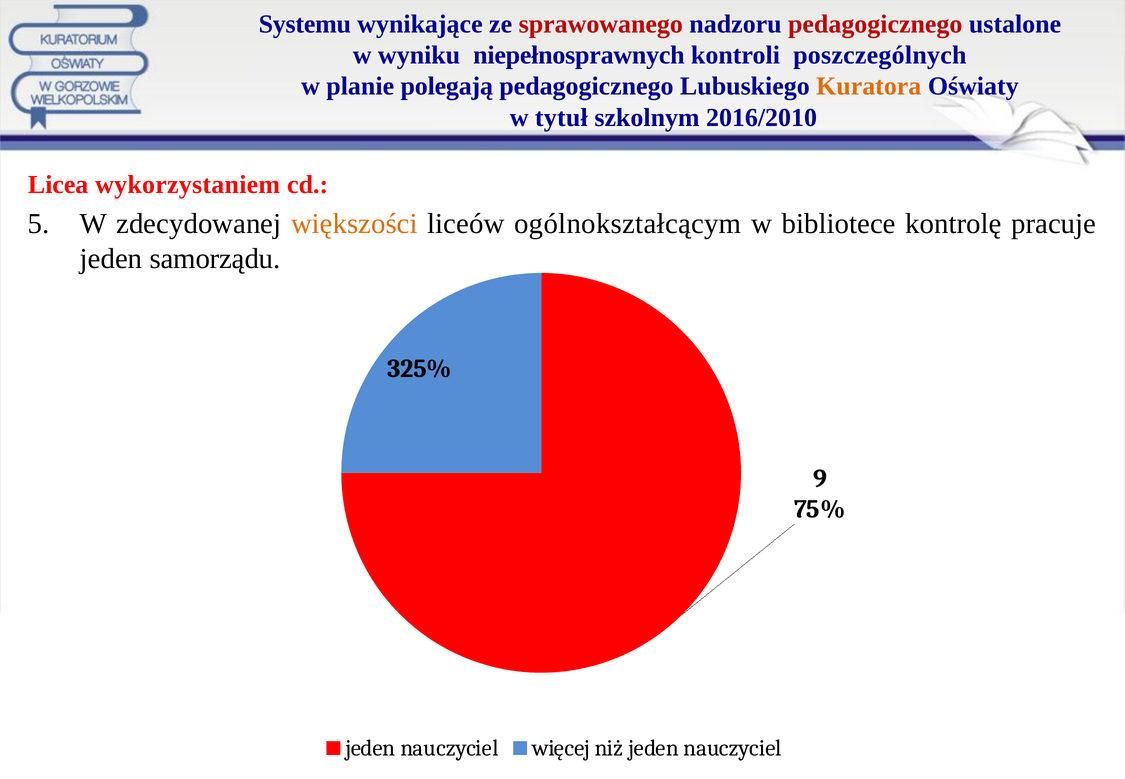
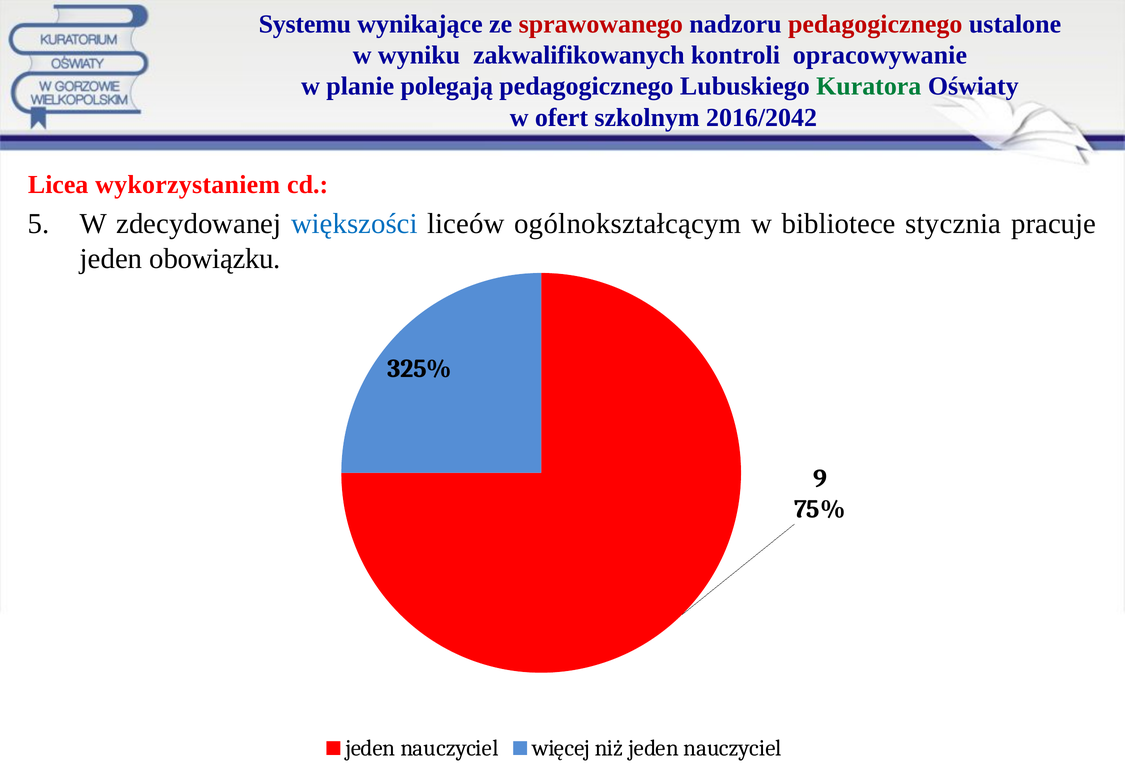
niepełnosprawnych: niepełnosprawnych -> zakwalifikowanych (579, 55)
poszczególnych: poszczególnych -> opracowywanie (880, 55)
Kuratora colour: orange -> green (869, 86)
tytuł: tytuł -> ofert (561, 117)
2016/2010: 2016/2010 -> 2016/2042 (762, 117)
większości colour: orange -> blue (354, 224)
kontrolę: kontrolę -> stycznia (953, 224)
samorządu: samorządu -> obowiązku (215, 258)
